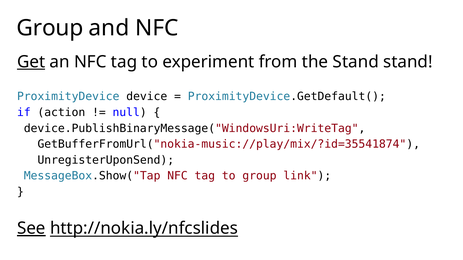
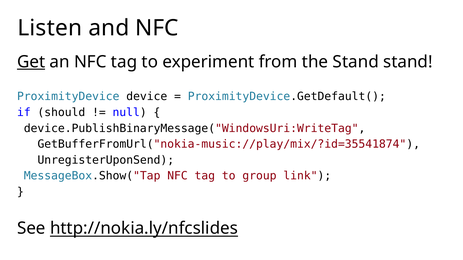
Group: Group -> Listen (50, 28)
action: action -> should (61, 113)
See underline: present -> none (31, 229)
